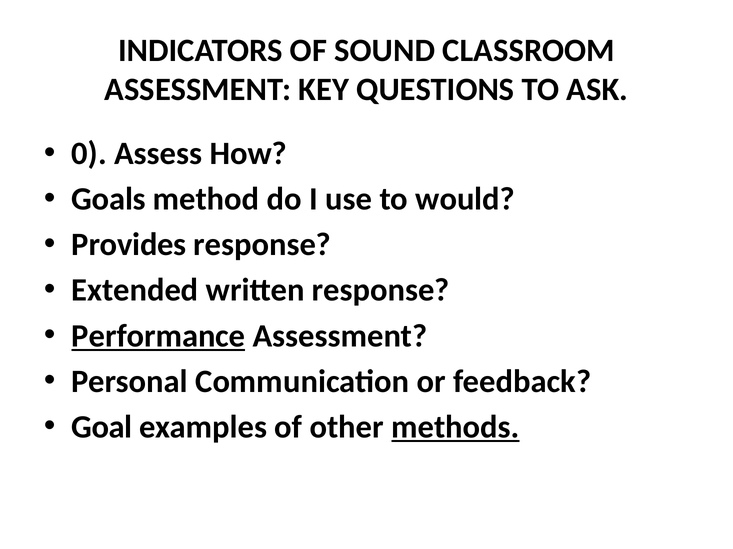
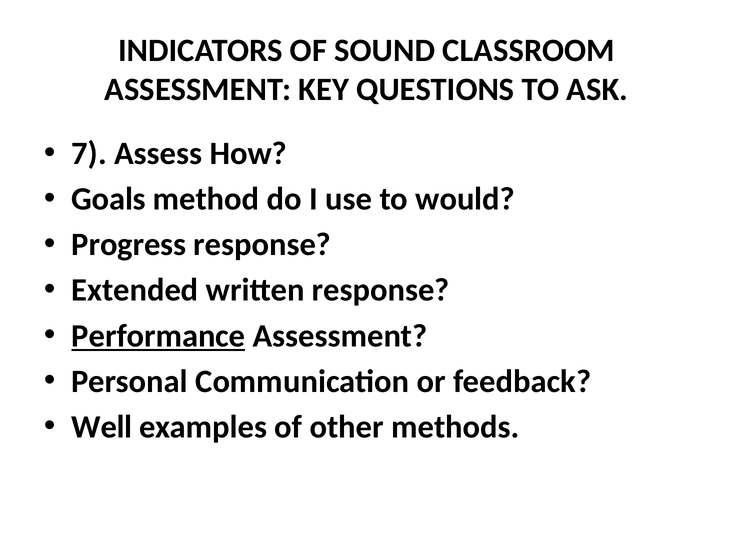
0: 0 -> 7 (89, 154)
Provides: Provides -> Progress (129, 245)
Goal: Goal -> Well (102, 428)
methods underline: present -> none (455, 428)
